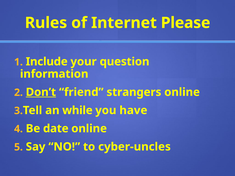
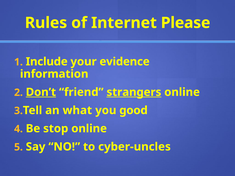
question: question -> evidence (125, 62)
strangers underline: none -> present (134, 92)
while: while -> what (77, 110)
have: have -> good (133, 110)
date: date -> stop (56, 129)
